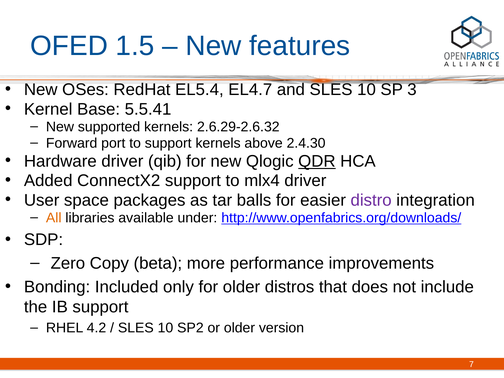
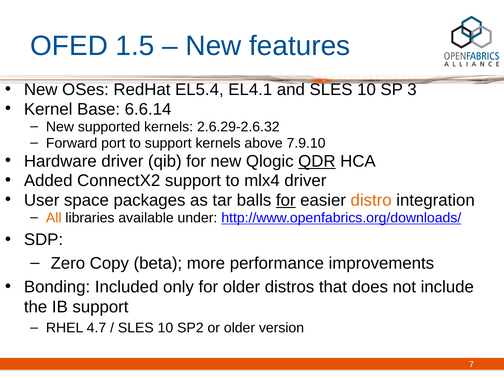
EL4.7: EL4.7 -> EL4.1 (250, 90)
5.5.41: 5.5.41 -> 6.6.14 (148, 109)
2.4.30: 2.4.30 -> 7.9.10 (306, 143)
for underline: none -> present (286, 200)
distro colour: purple -> orange (371, 200)
4.2: 4.2 -> 4.7 (96, 328)
